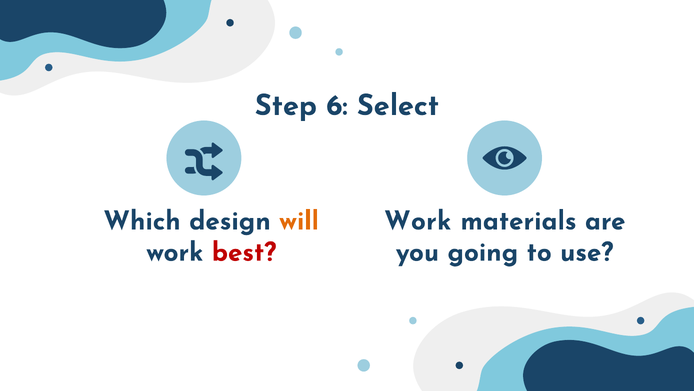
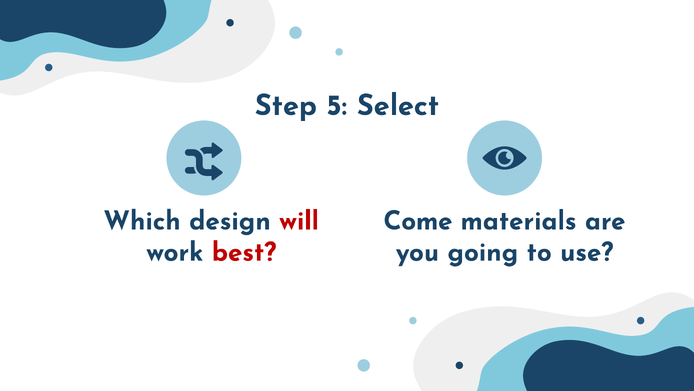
6: 6 -> 5 (337, 105)
will colour: orange -> red (299, 220)
Work: Work -> Come (418, 220)
